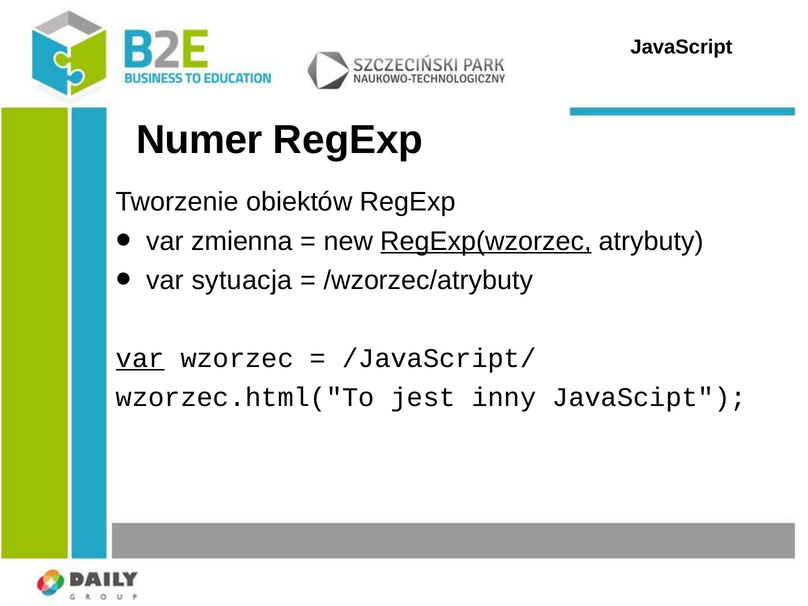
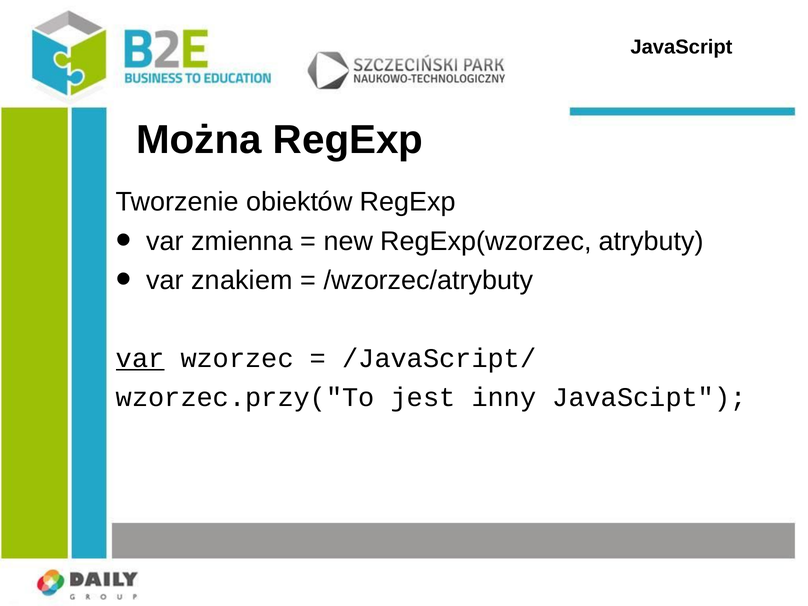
Numer: Numer -> Można (199, 140)
RegExp(wzorzec underline: present -> none (486, 241)
sytuacja: sytuacja -> znakiem (242, 280)
wzorzec.html("To: wzorzec.html("To -> wzorzec.przy("To (245, 397)
